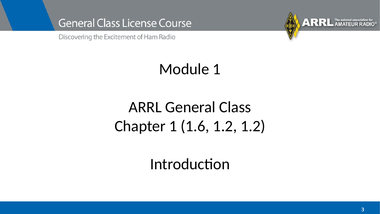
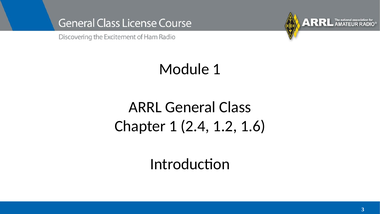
1.6: 1.6 -> 2.4 (195, 126)
1.2 1.2: 1.2 -> 1.6 (253, 126)
